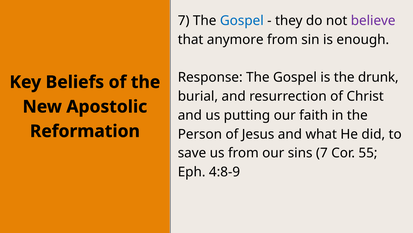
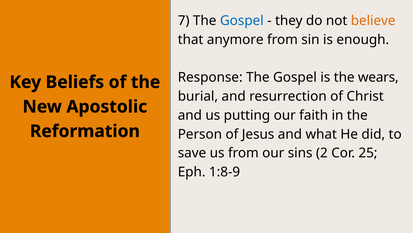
believe colour: purple -> orange (373, 21)
drunk: drunk -> wears (378, 77)
sins 7: 7 -> 2 (322, 153)
55: 55 -> 25 (368, 153)
4:8-9: 4:8-9 -> 1:8-9 (225, 172)
